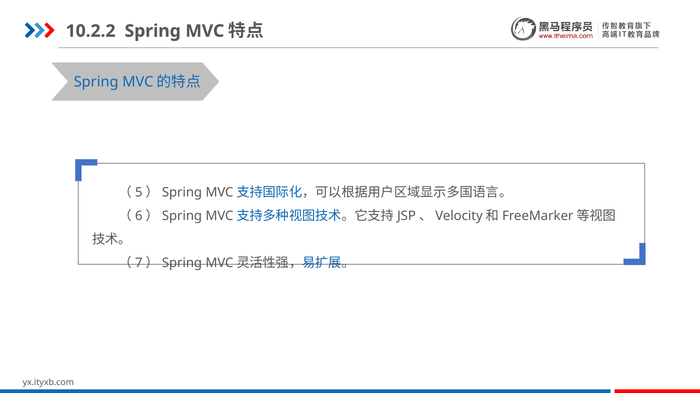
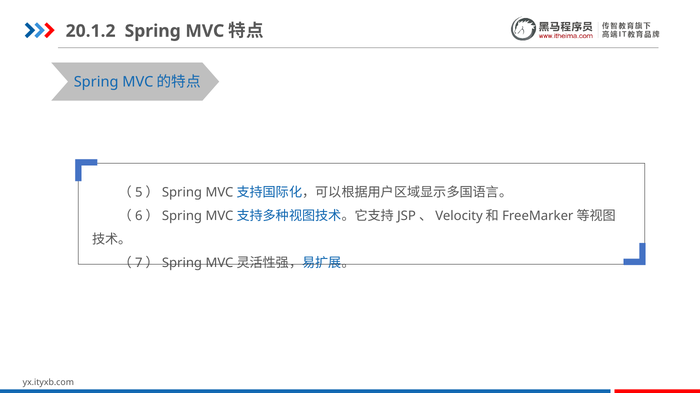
10.2.2: 10.2.2 -> 20.1.2 (91, 31)
